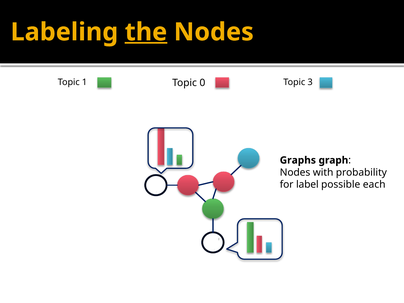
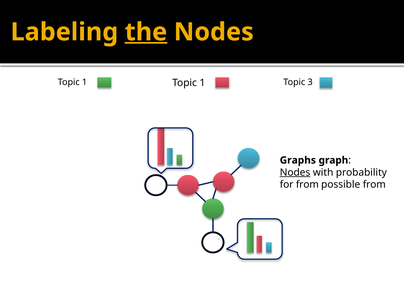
0: 0 -> 1 (202, 83)
Nodes underline: none -> present (295, 172)
for label: label -> from (307, 184)
possible each: each -> from (374, 184)
